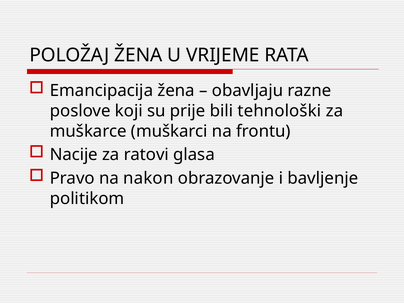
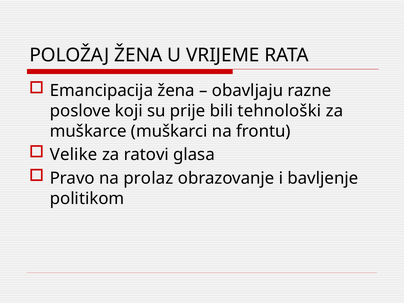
Nacije: Nacije -> Velike (74, 155)
nakon: nakon -> prolaz (148, 178)
